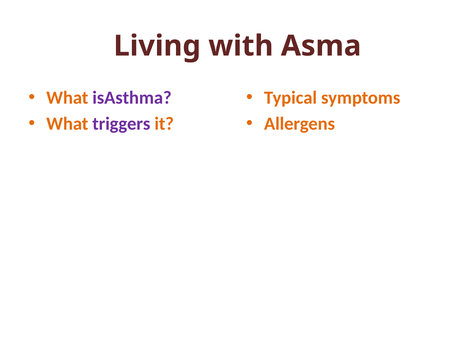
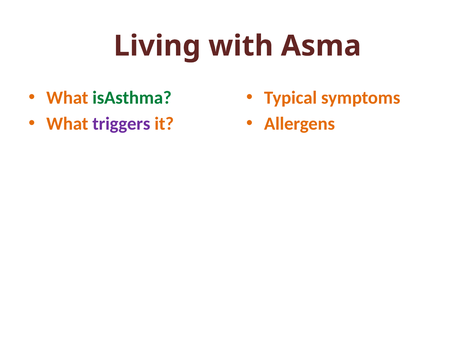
isAsthma colour: purple -> green (132, 98)
